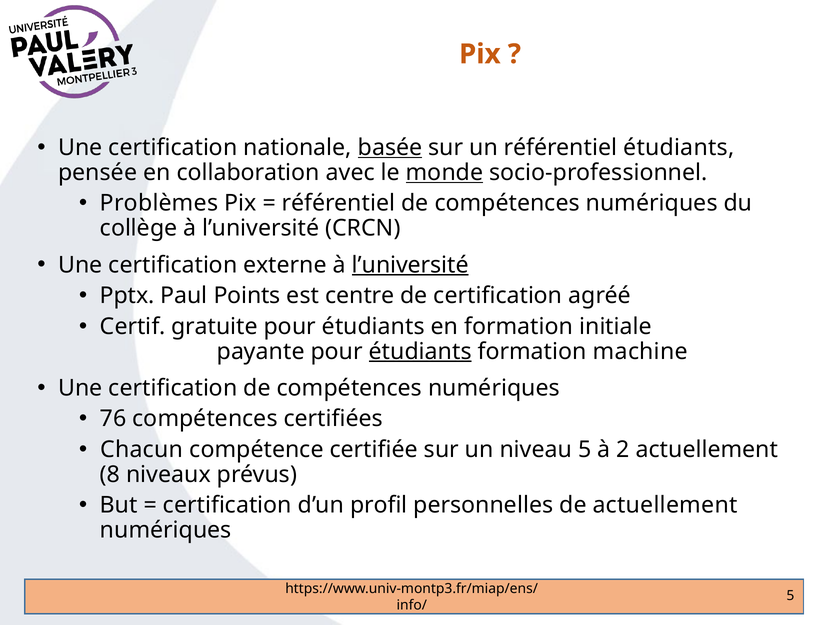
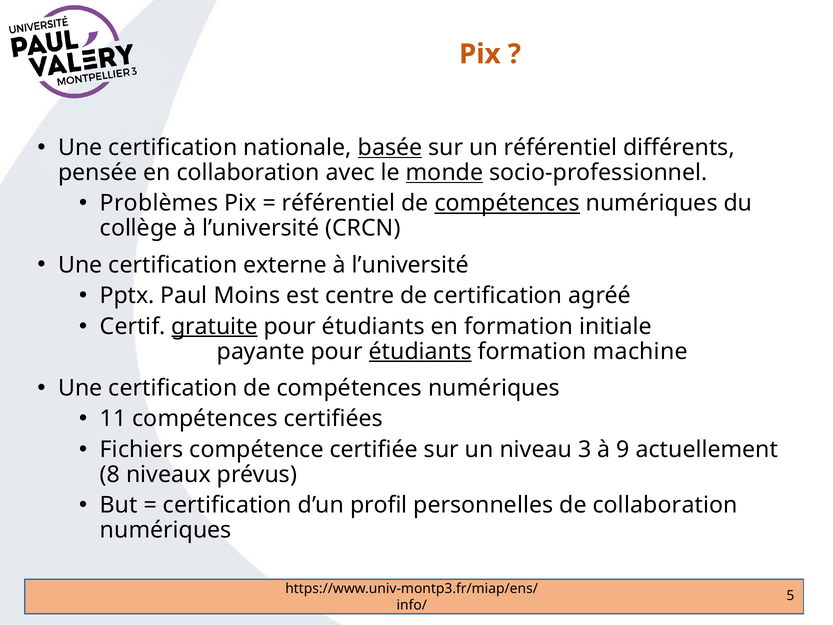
référentiel étudiants: étudiants -> différents (679, 147)
compétences underline: none -> present (507, 203)
l’université underline: present -> none (410, 265)
Points: Points -> Moins (247, 296)
gratuite underline: none -> present (215, 326)
76: 76 -> 11 (113, 419)
Chacun: Chacun -> Fichiers (142, 449)
niveau 5: 5 -> 3 (585, 449)
2: 2 -> 9 (623, 449)
de actuellement: actuellement -> collaboration (665, 505)
